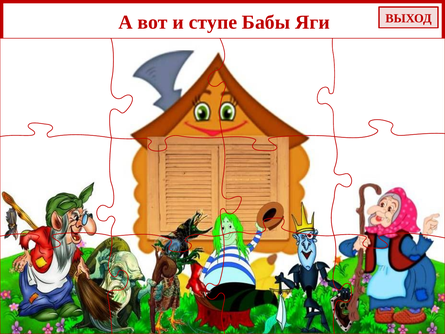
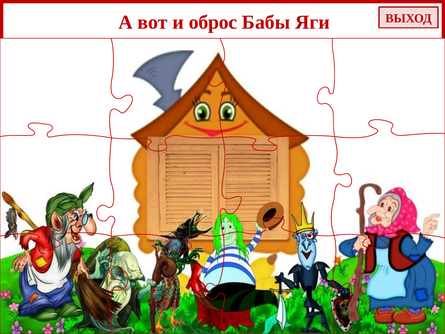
ступе: ступе -> оброс (213, 22)
